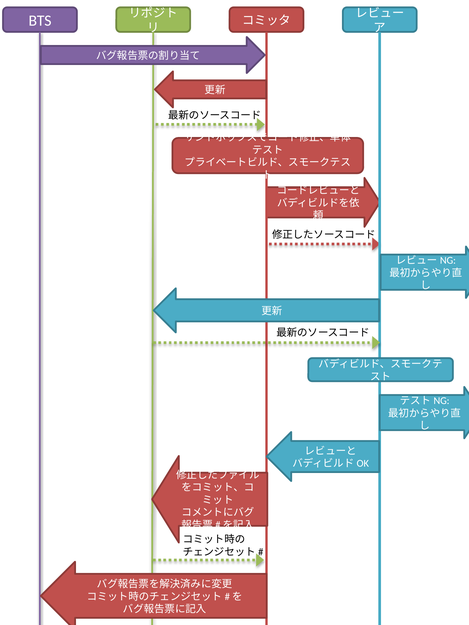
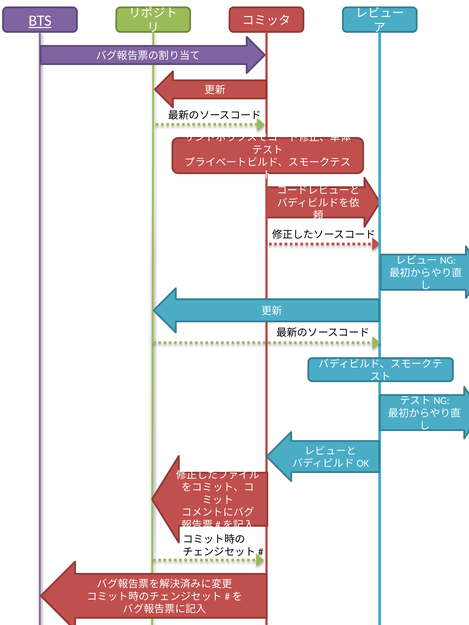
BTS underline: none -> present (40, 21)
